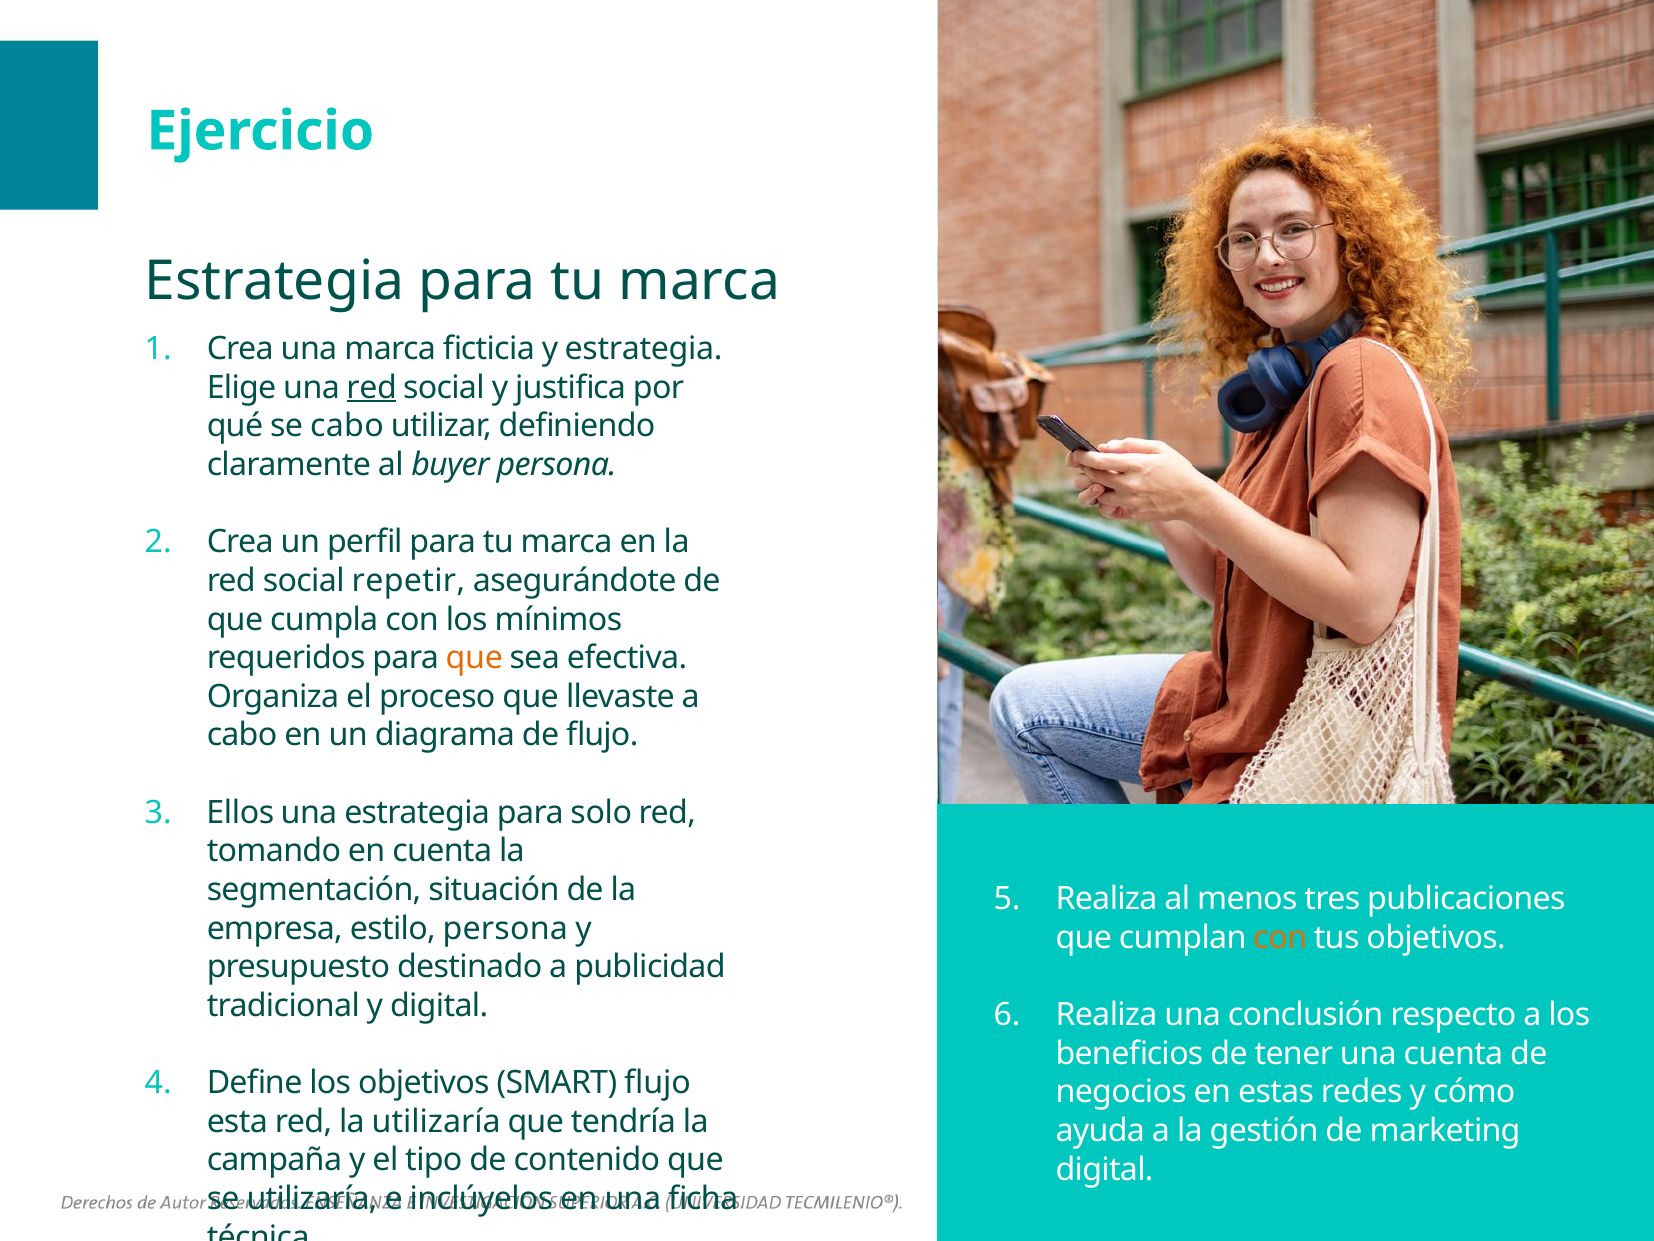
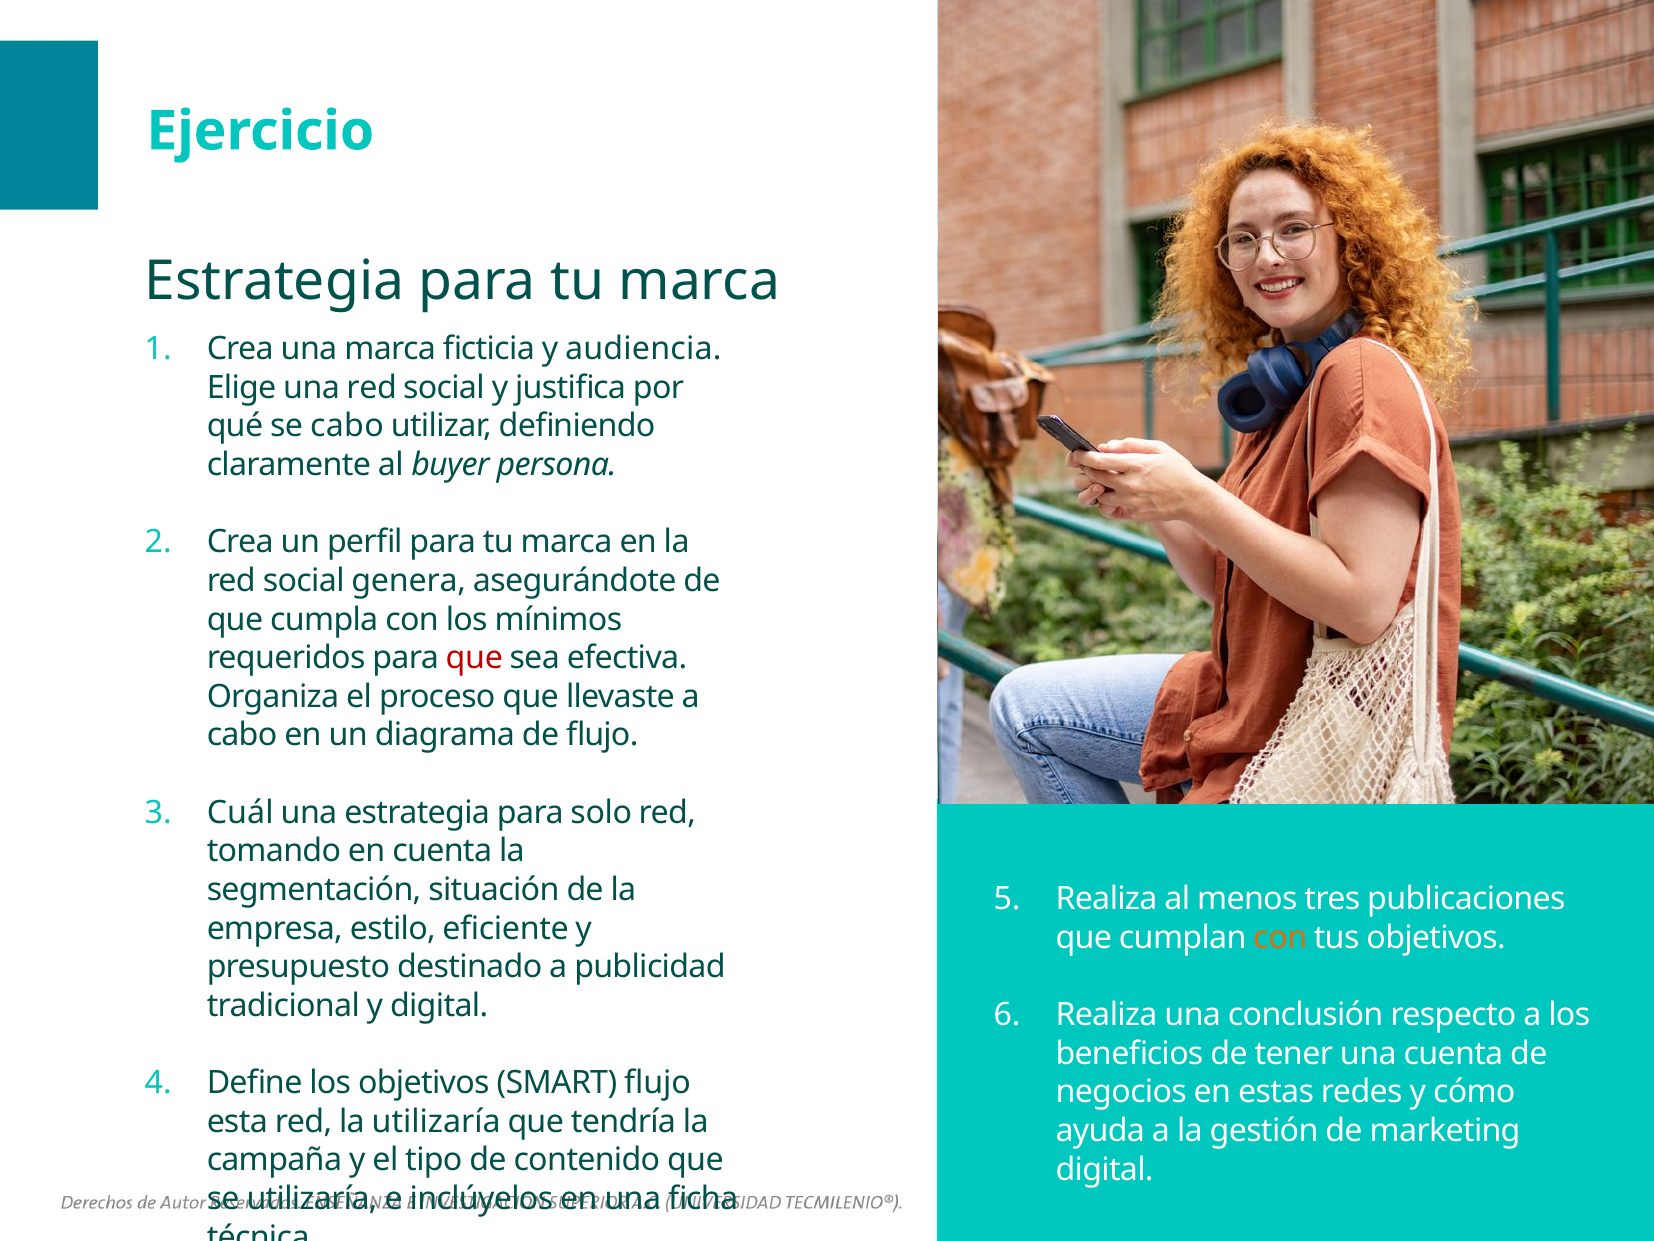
y estrategia: estrategia -> audiencia (643, 349)
red underline: present -> none (372, 387)
repetir: repetir -> genera (409, 581)
que colour: orange -> red (474, 658)
Ellos: Ellos -> Cuál (240, 812)
estilo persona: persona -> eficiente (506, 928)
